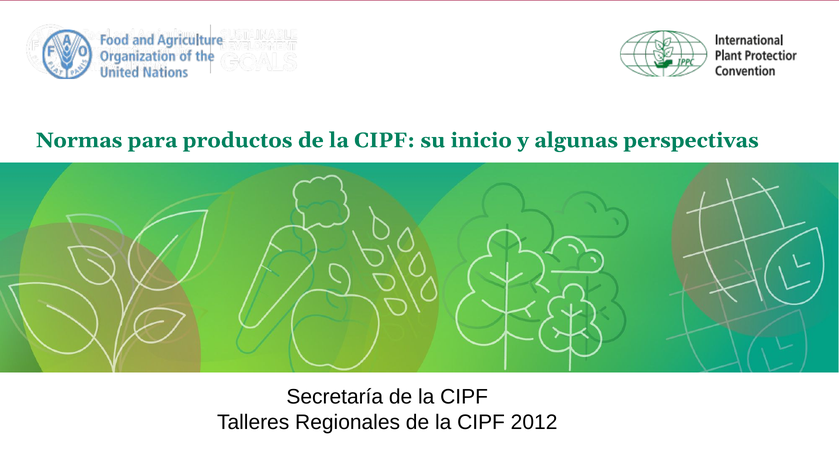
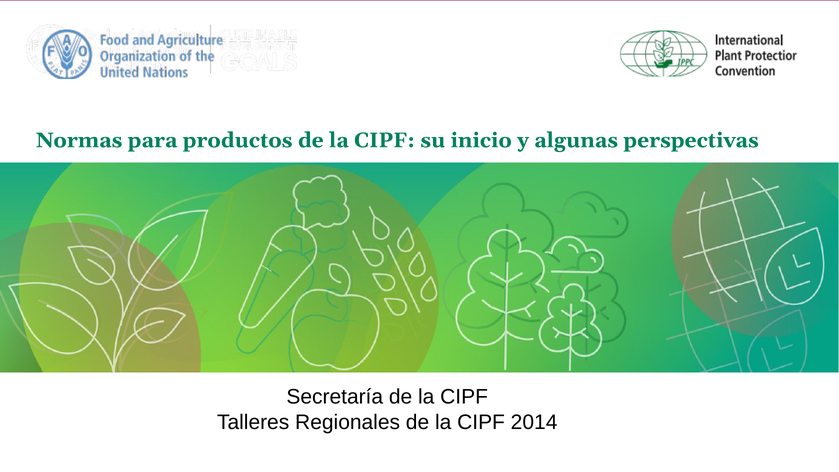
2012: 2012 -> 2014 (534, 422)
